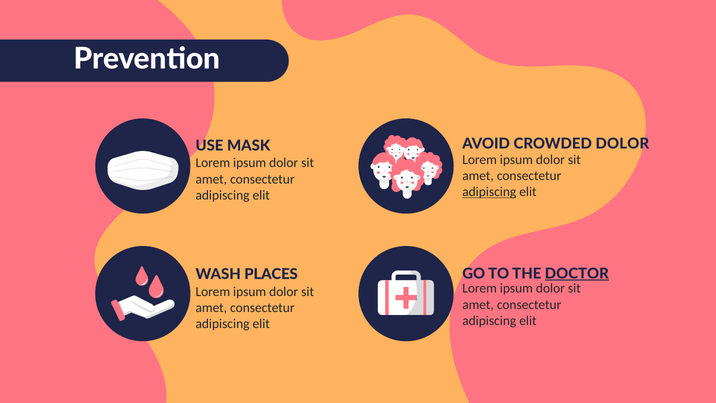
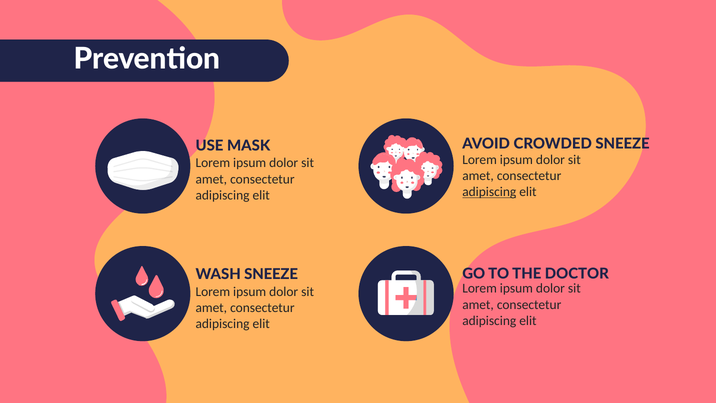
CROWDED DOLOR: DOLOR -> SNEEZE (623, 144)
DOCTOR underline: present -> none (577, 274)
WASH PLACES: PLACES -> SNEEZE (271, 274)
